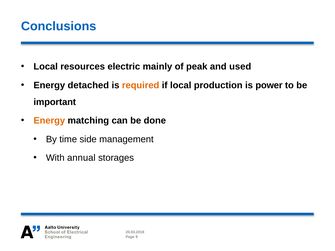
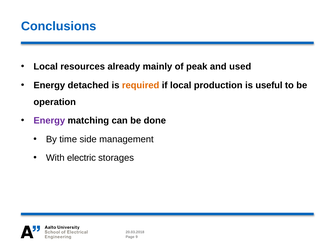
electric: electric -> already (124, 67)
power: power -> useful (269, 85)
important: important -> operation (55, 102)
Energy colour: orange -> purple (49, 121)
annual: annual -> electric (81, 158)
